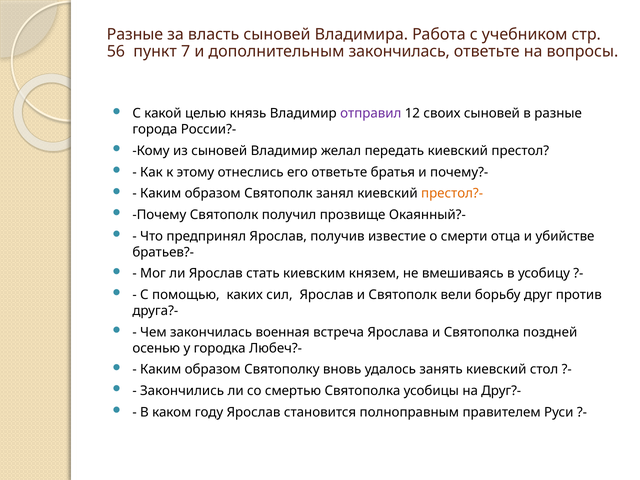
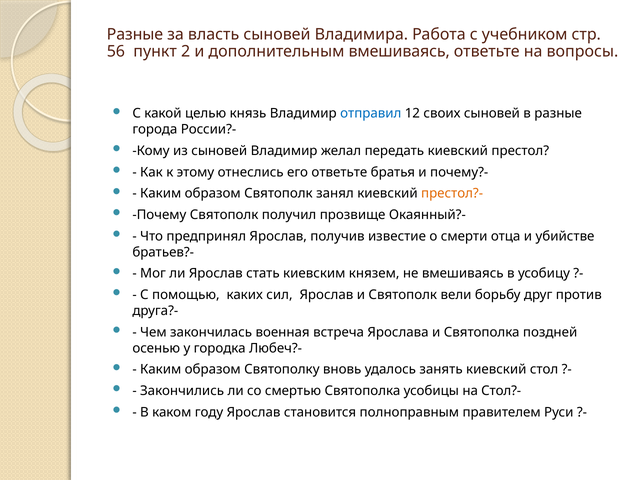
7: 7 -> 2 (186, 52)
дополнительным закончилась: закончилась -> вмешиваясь (399, 52)
отправил colour: purple -> blue (371, 113)
Друг?-: Друг?- -> Стол?- (501, 391)
